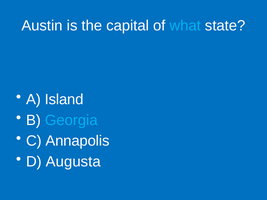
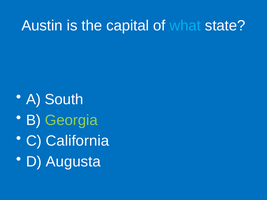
Island: Island -> South (64, 100)
Georgia colour: light blue -> light green (71, 120)
Annapolis: Annapolis -> California (77, 141)
